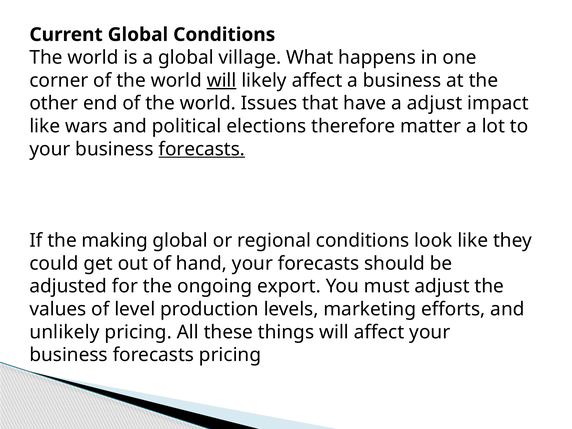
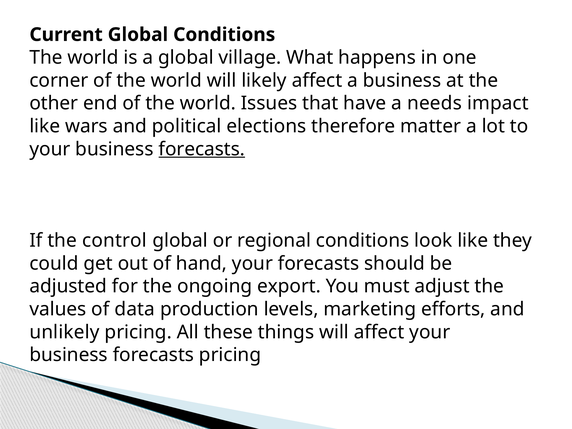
will underline: present -> none (222, 80)
a adjust: adjust -> needs (435, 103)
making: making -> control (114, 241)
level: level -> data (135, 309)
